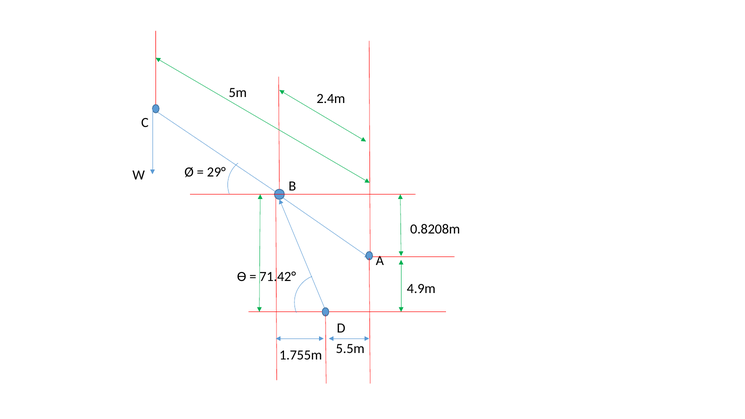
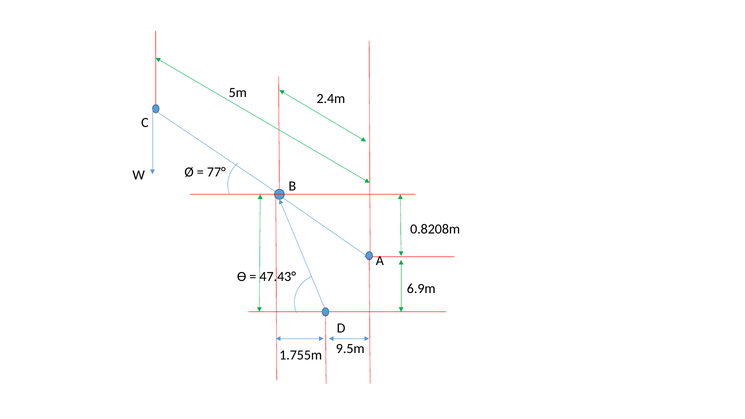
29°: 29° -> 77° (216, 172)
71.42°: 71.42° -> 47.43° (278, 277)
4.9m: 4.9m -> 6.9m (421, 289)
5.5m: 5.5m -> 9.5m (350, 348)
